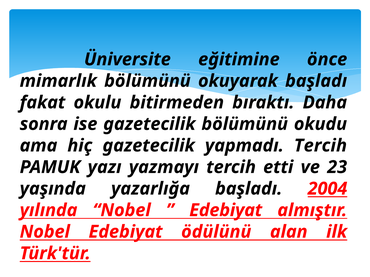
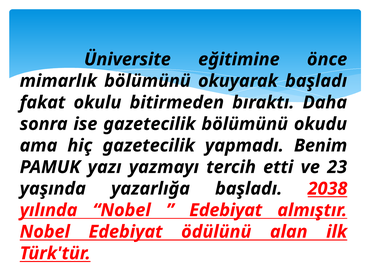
yapmadı Tercih: Tercih -> Benim (321, 146)
2004: 2004 -> 2038 (328, 189)
